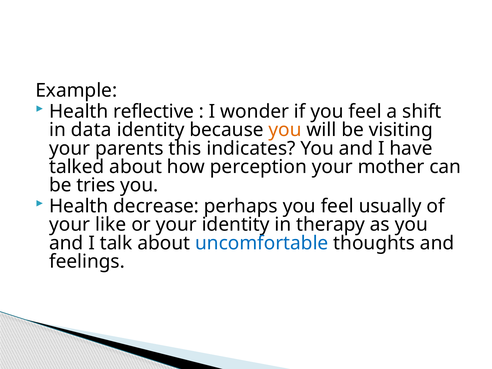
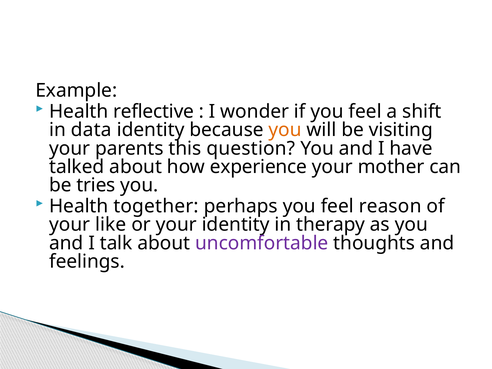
indicates: indicates -> question (251, 148)
perception: perception -> experience (258, 167)
decrease: decrease -> together (156, 206)
usually: usually -> reason (390, 206)
uncomfortable colour: blue -> purple (262, 243)
